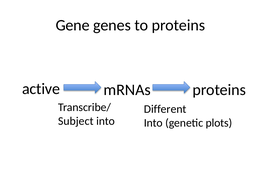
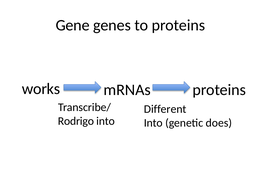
active: active -> works (41, 89)
Subject: Subject -> Rodrigo (76, 121)
plots: plots -> does (219, 123)
